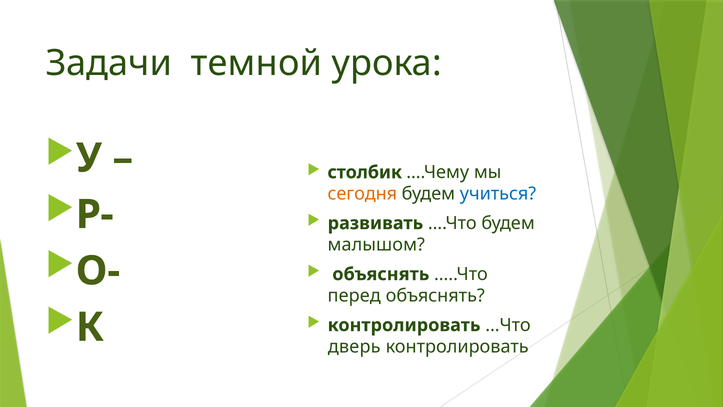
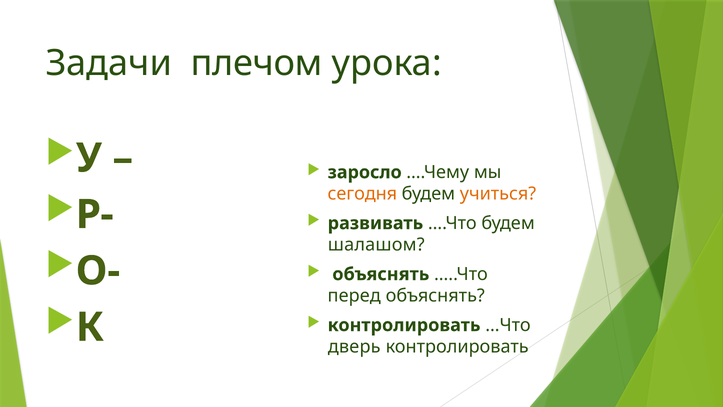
темной: темной -> плечом (257, 63)
столбик: столбик -> заросло (365, 172)
учиться colour: blue -> orange (498, 194)
малышом: малышом -> шалашом (376, 245)
